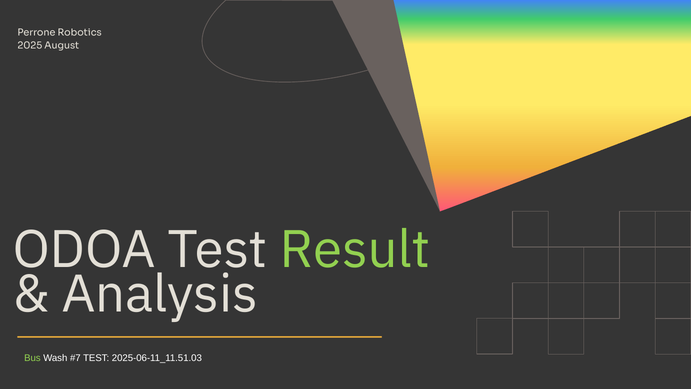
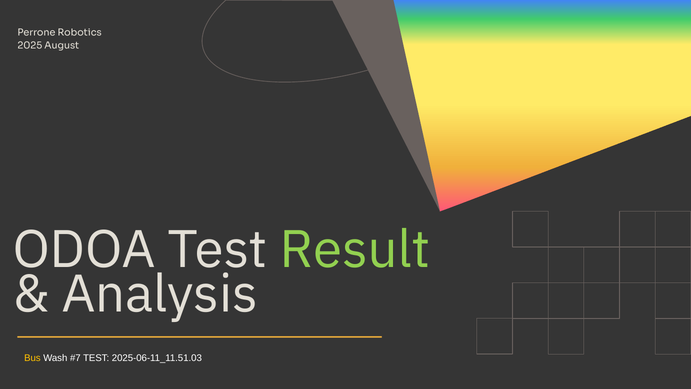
Bus colour: light green -> yellow (32, 358)
